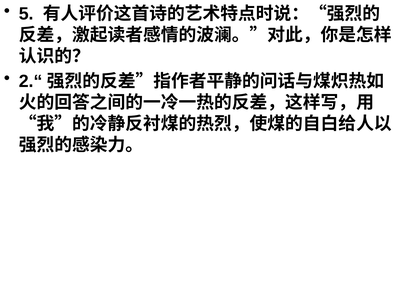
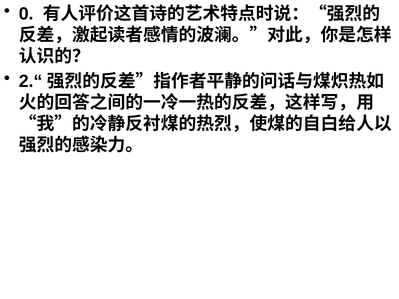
5: 5 -> 0 (26, 14)
